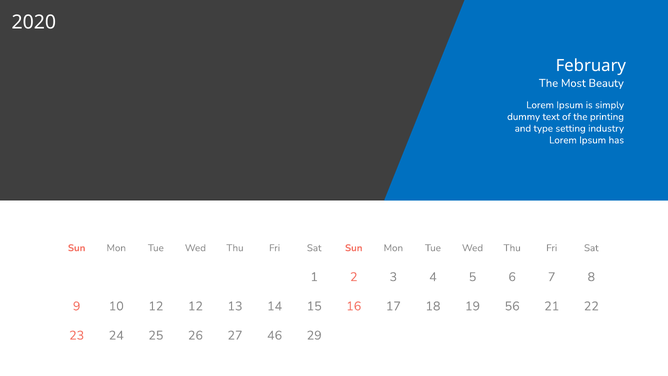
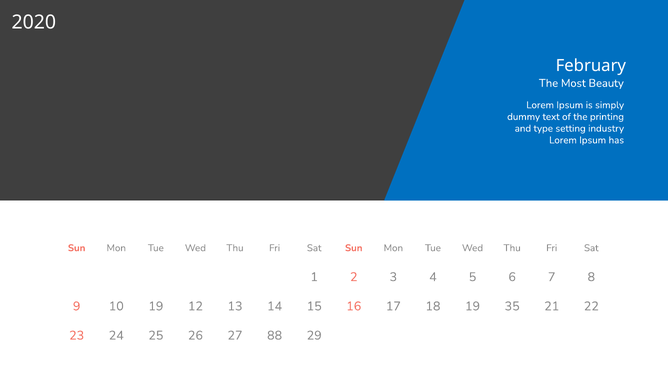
10 12: 12 -> 19 (156, 306)
56: 56 -> 35 (512, 306)
46: 46 -> 88 (275, 335)
